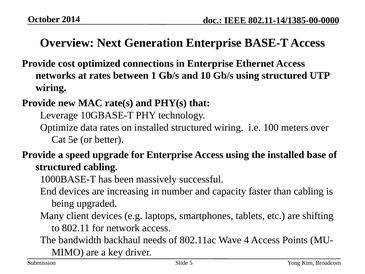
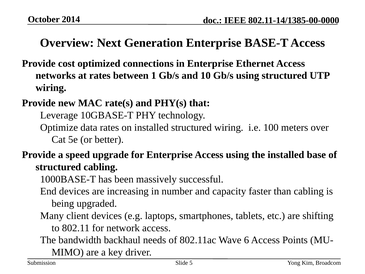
4: 4 -> 6 (247, 240)
